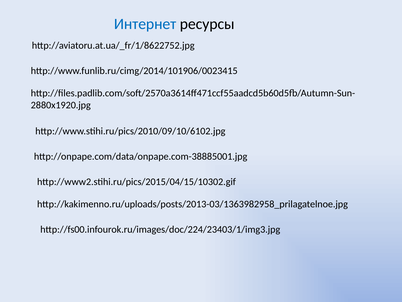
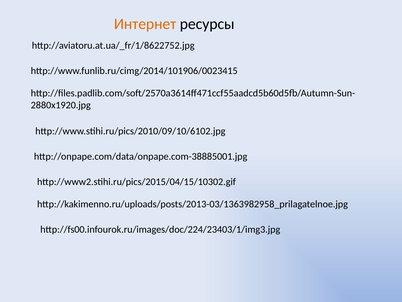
Интернет colour: blue -> orange (145, 24)
